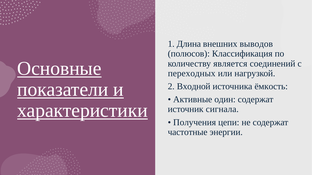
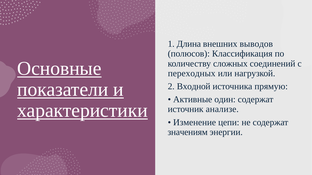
является: является -> сложных (230, 64)
ёмкость: ёмкость -> прямую (271, 87)
сигнала: сигнала -> анализе (222, 110)
Получения: Получения -> Изменение (195, 123)
частотные: частотные -> значениям (188, 132)
